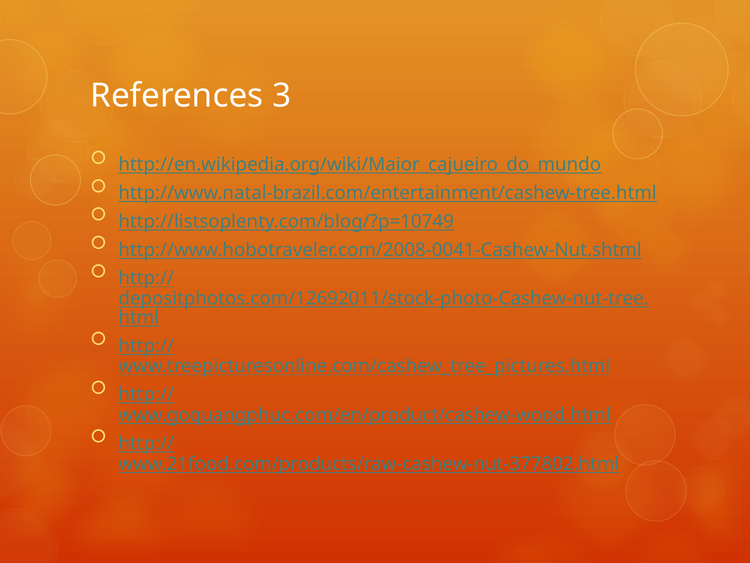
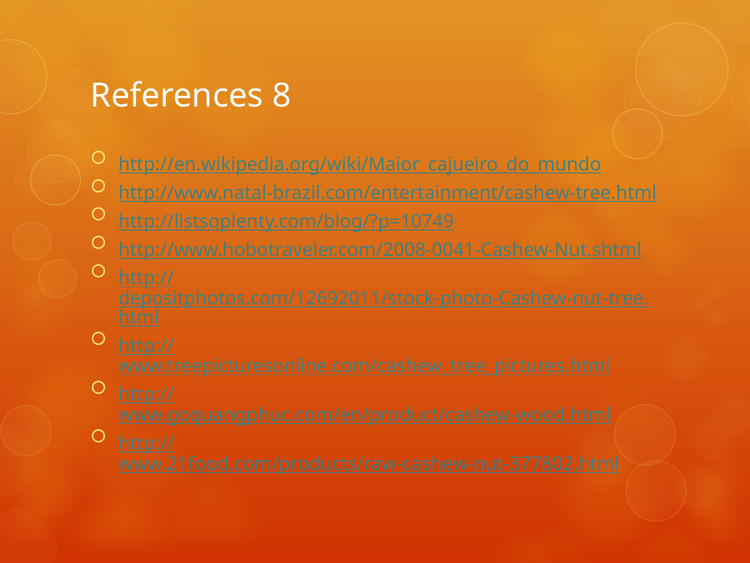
3: 3 -> 8 (282, 96)
